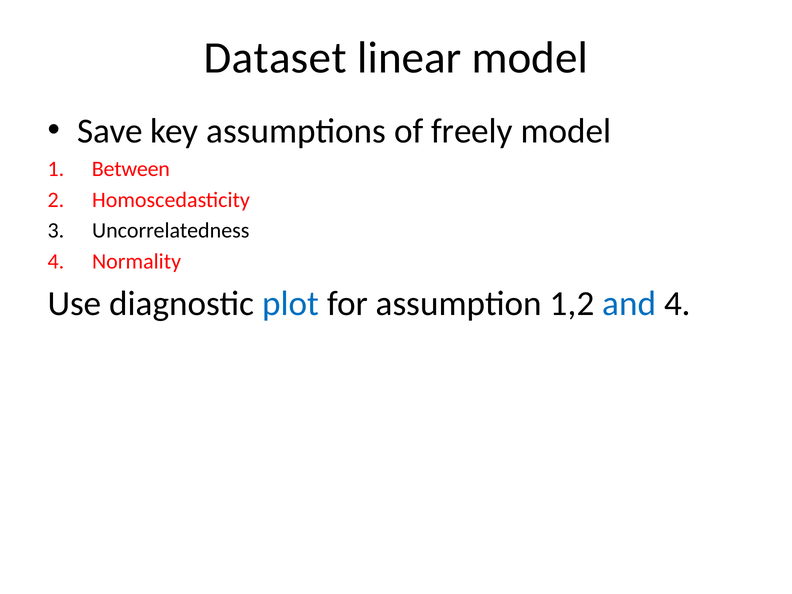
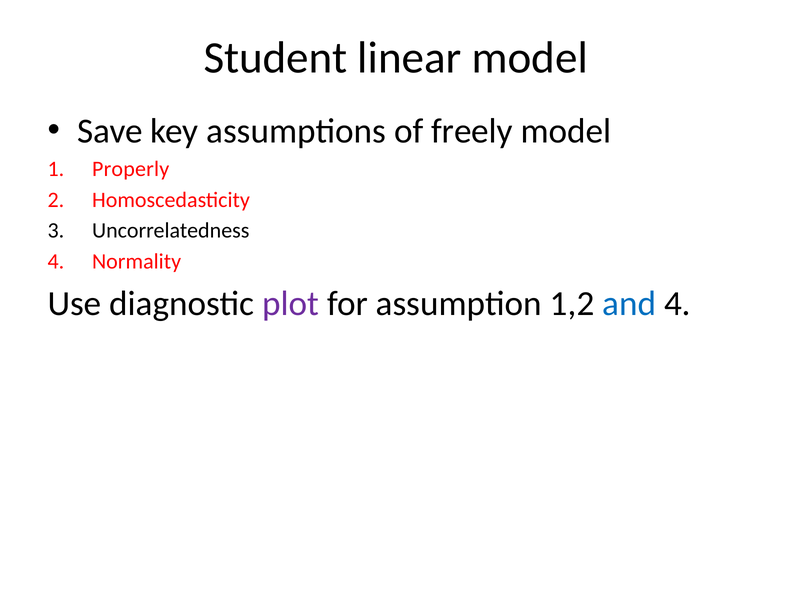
Dataset: Dataset -> Student (275, 58)
Between: Between -> Properly (131, 169)
plot colour: blue -> purple (291, 304)
